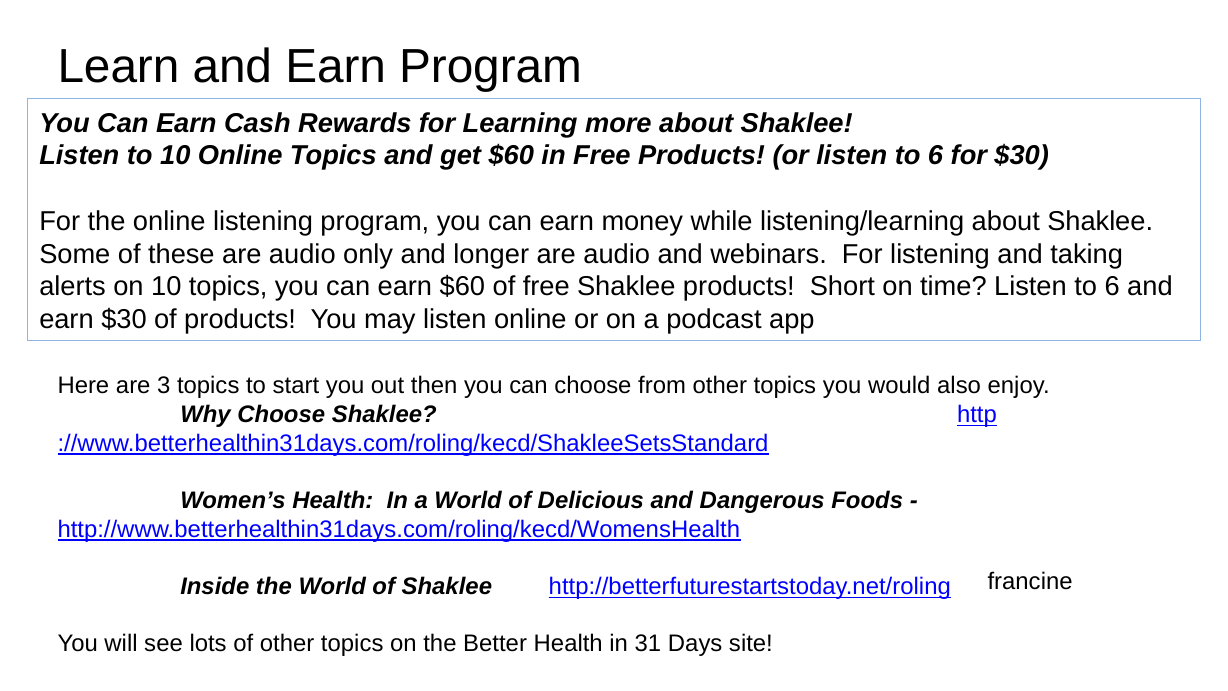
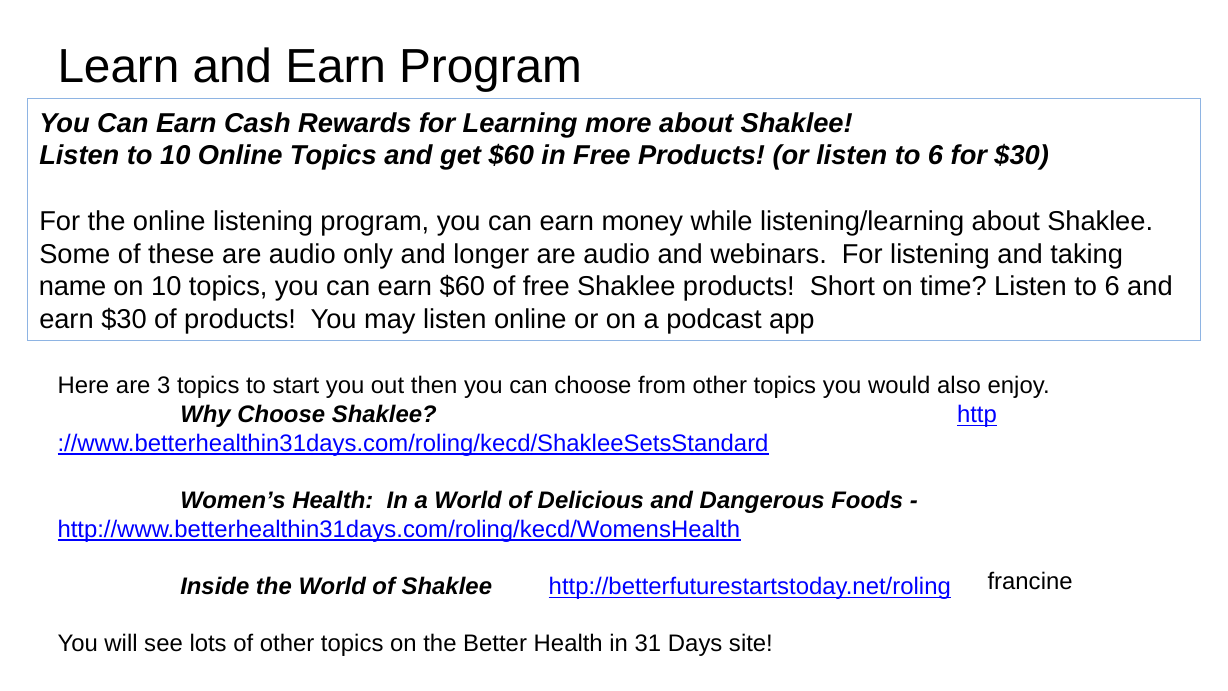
alerts: alerts -> name (73, 287)
